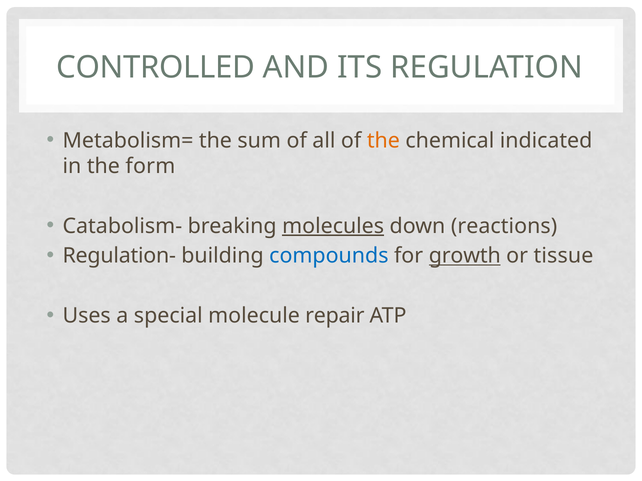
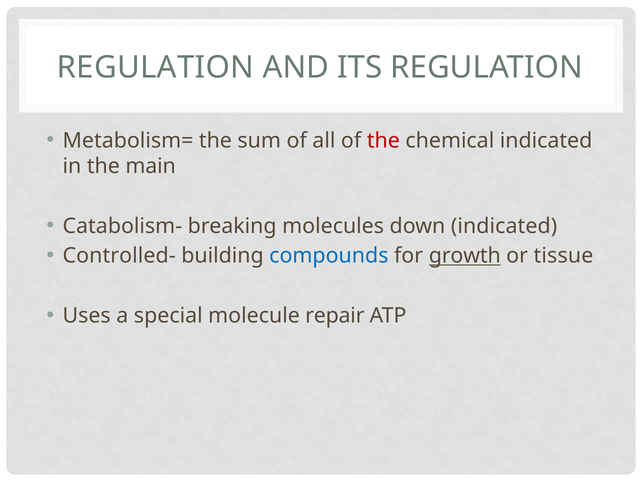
CONTROLLED: CONTROLLED -> REGULATION (155, 67)
the colour: orange -> red (383, 141)
form: form -> main (151, 166)
molecules underline: present -> none (333, 226)
down reactions: reactions -> indicated (504, 226)
Regulation-: Regulation- -> Controlled- (119, 256)
